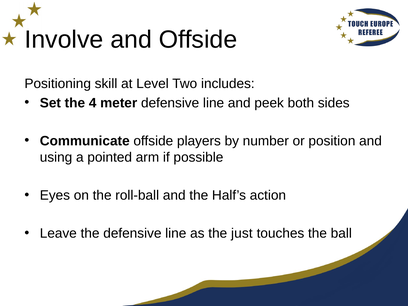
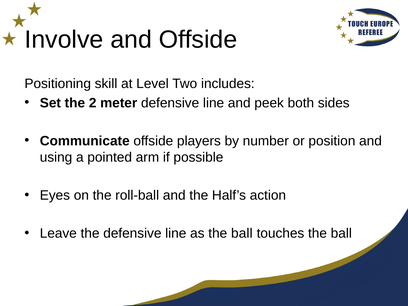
4: 4 -> 2 (93, 103)
as the just: just -> ball (242, 233)
